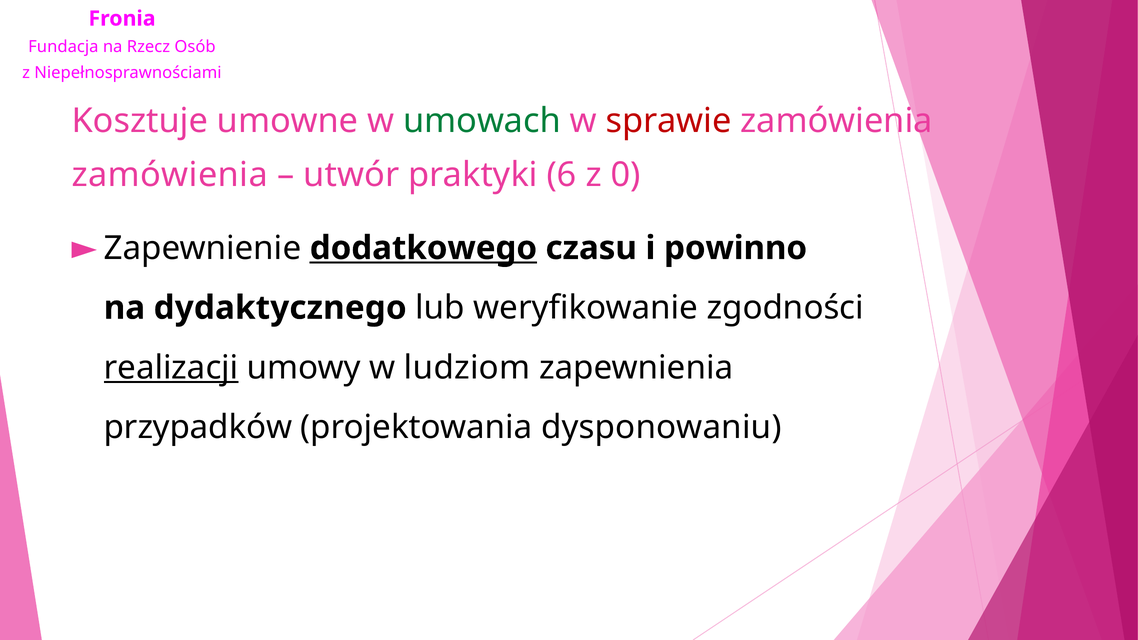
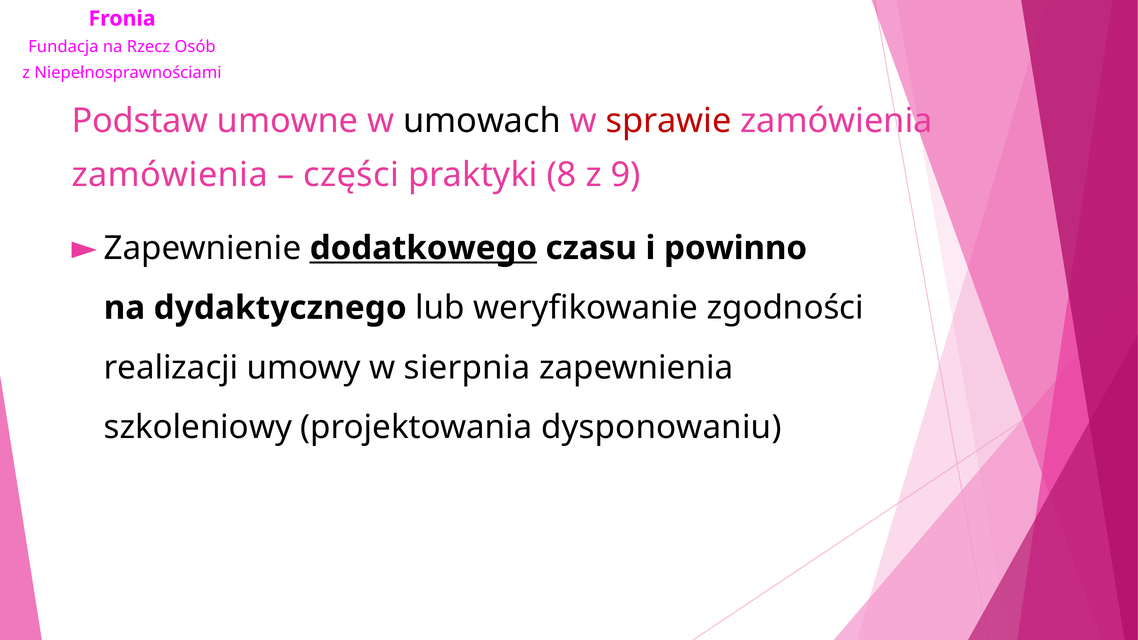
Kosztuje: Kosztuje -> Podstaw (140, 121)
umowach colour: green -> black (482, 121)
utwór: utwór -> części (351, 175)
6: 6 -> 8 (562, 175)
0: 0 -> 9 (626, 175)
realizacji underline: present -> none (171, 368)
ludziom: ludziom -> sierpnia (467, 368)
przypadków: przypadków -> szkoleniowy (198, 427)
